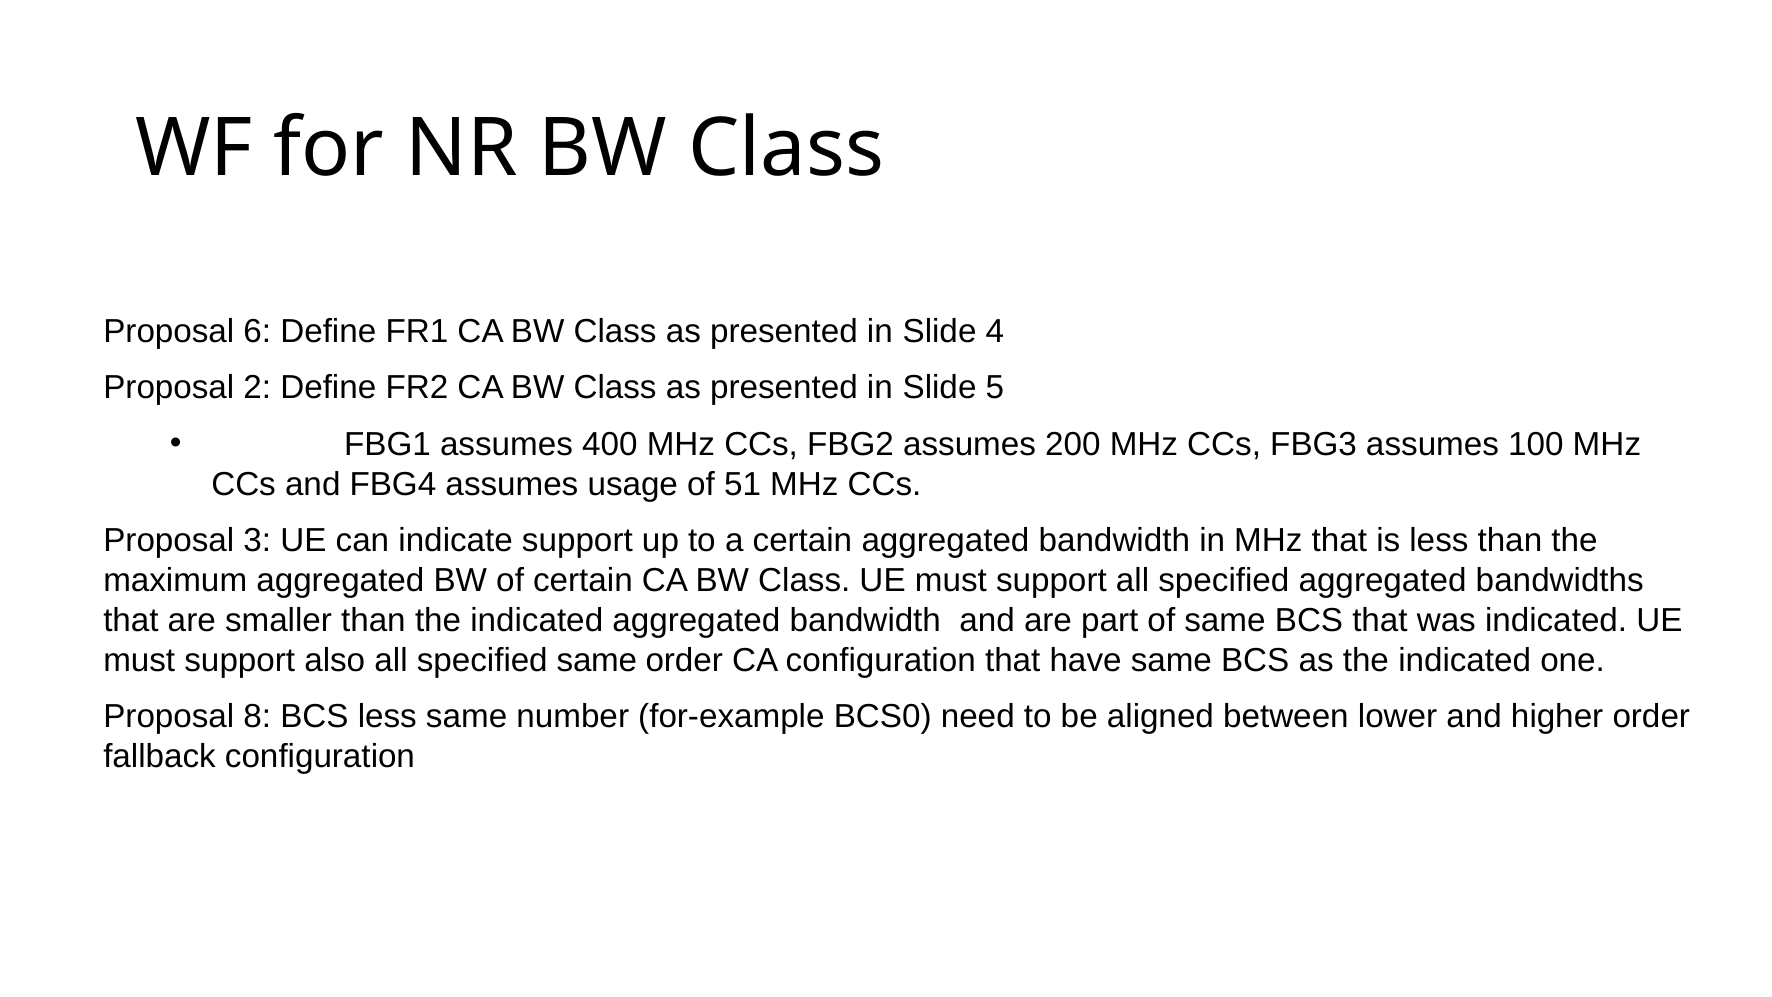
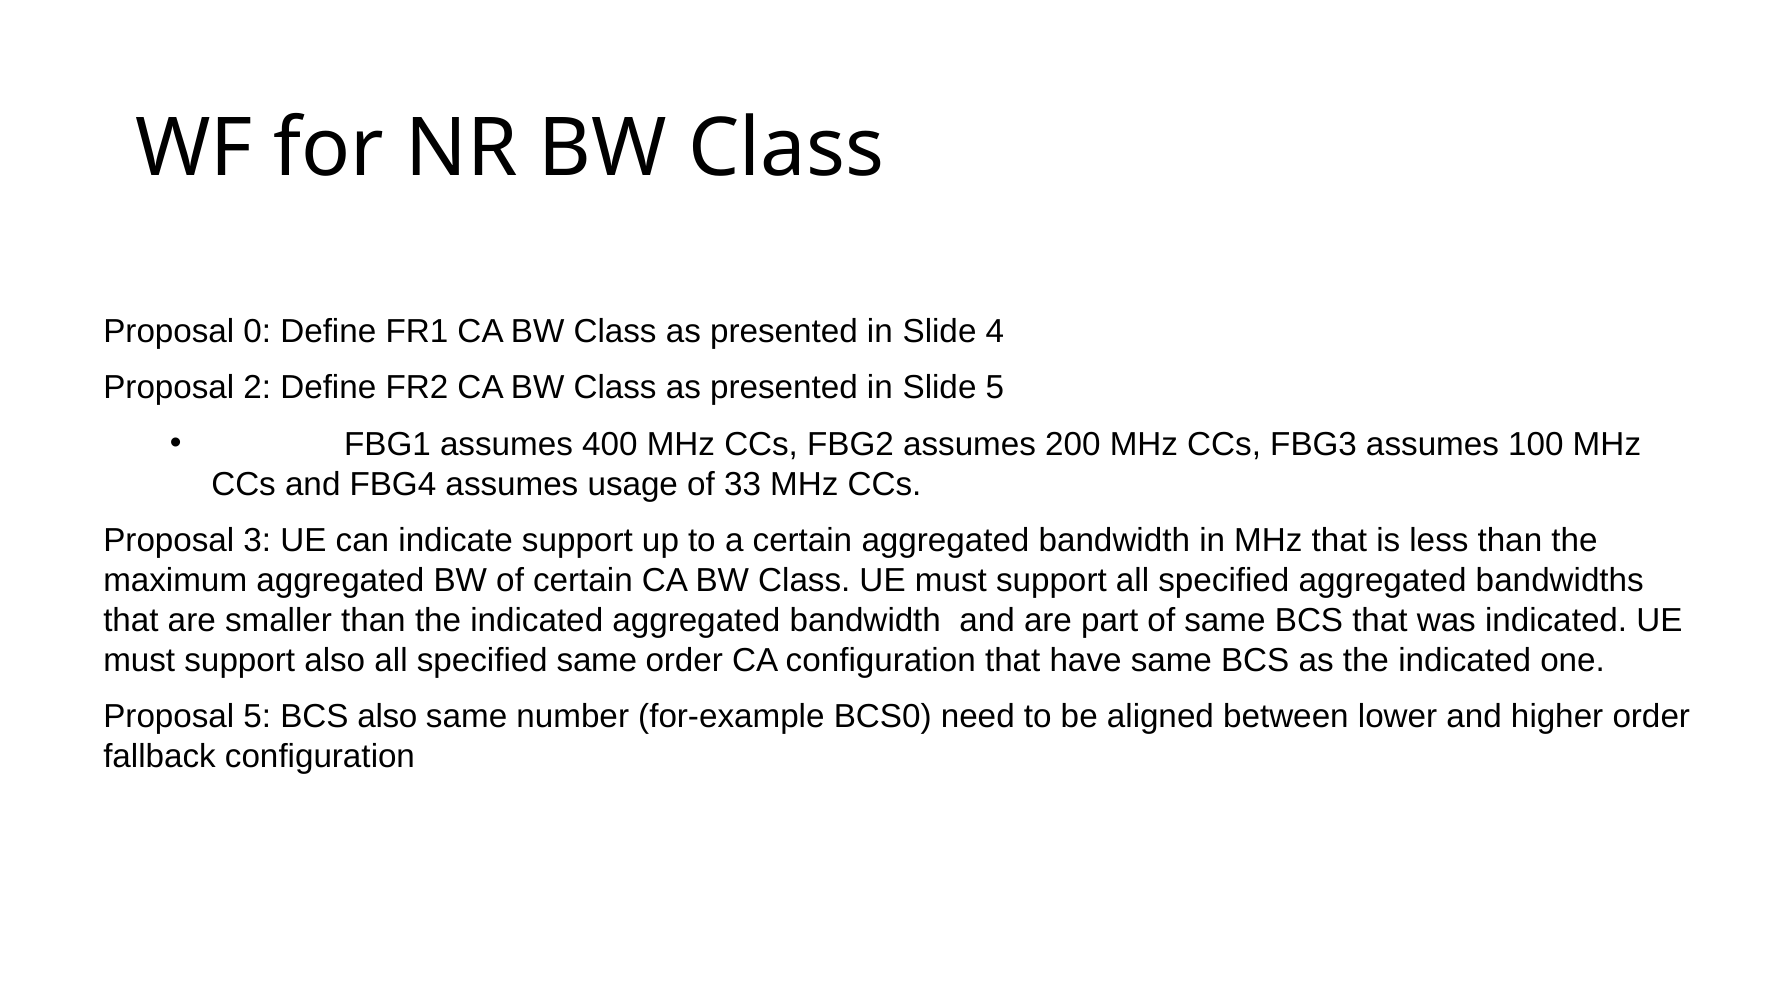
6: 6 -> 0 (257, 331)
51: 51 -> 33 (743, 484)
Proposal 8: 8 -> 5 (257, 717)
BCS less: less -> also (387, 717)
